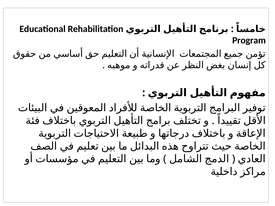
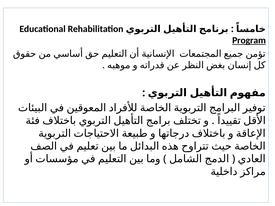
Program underline: none -> present (249, 40)
